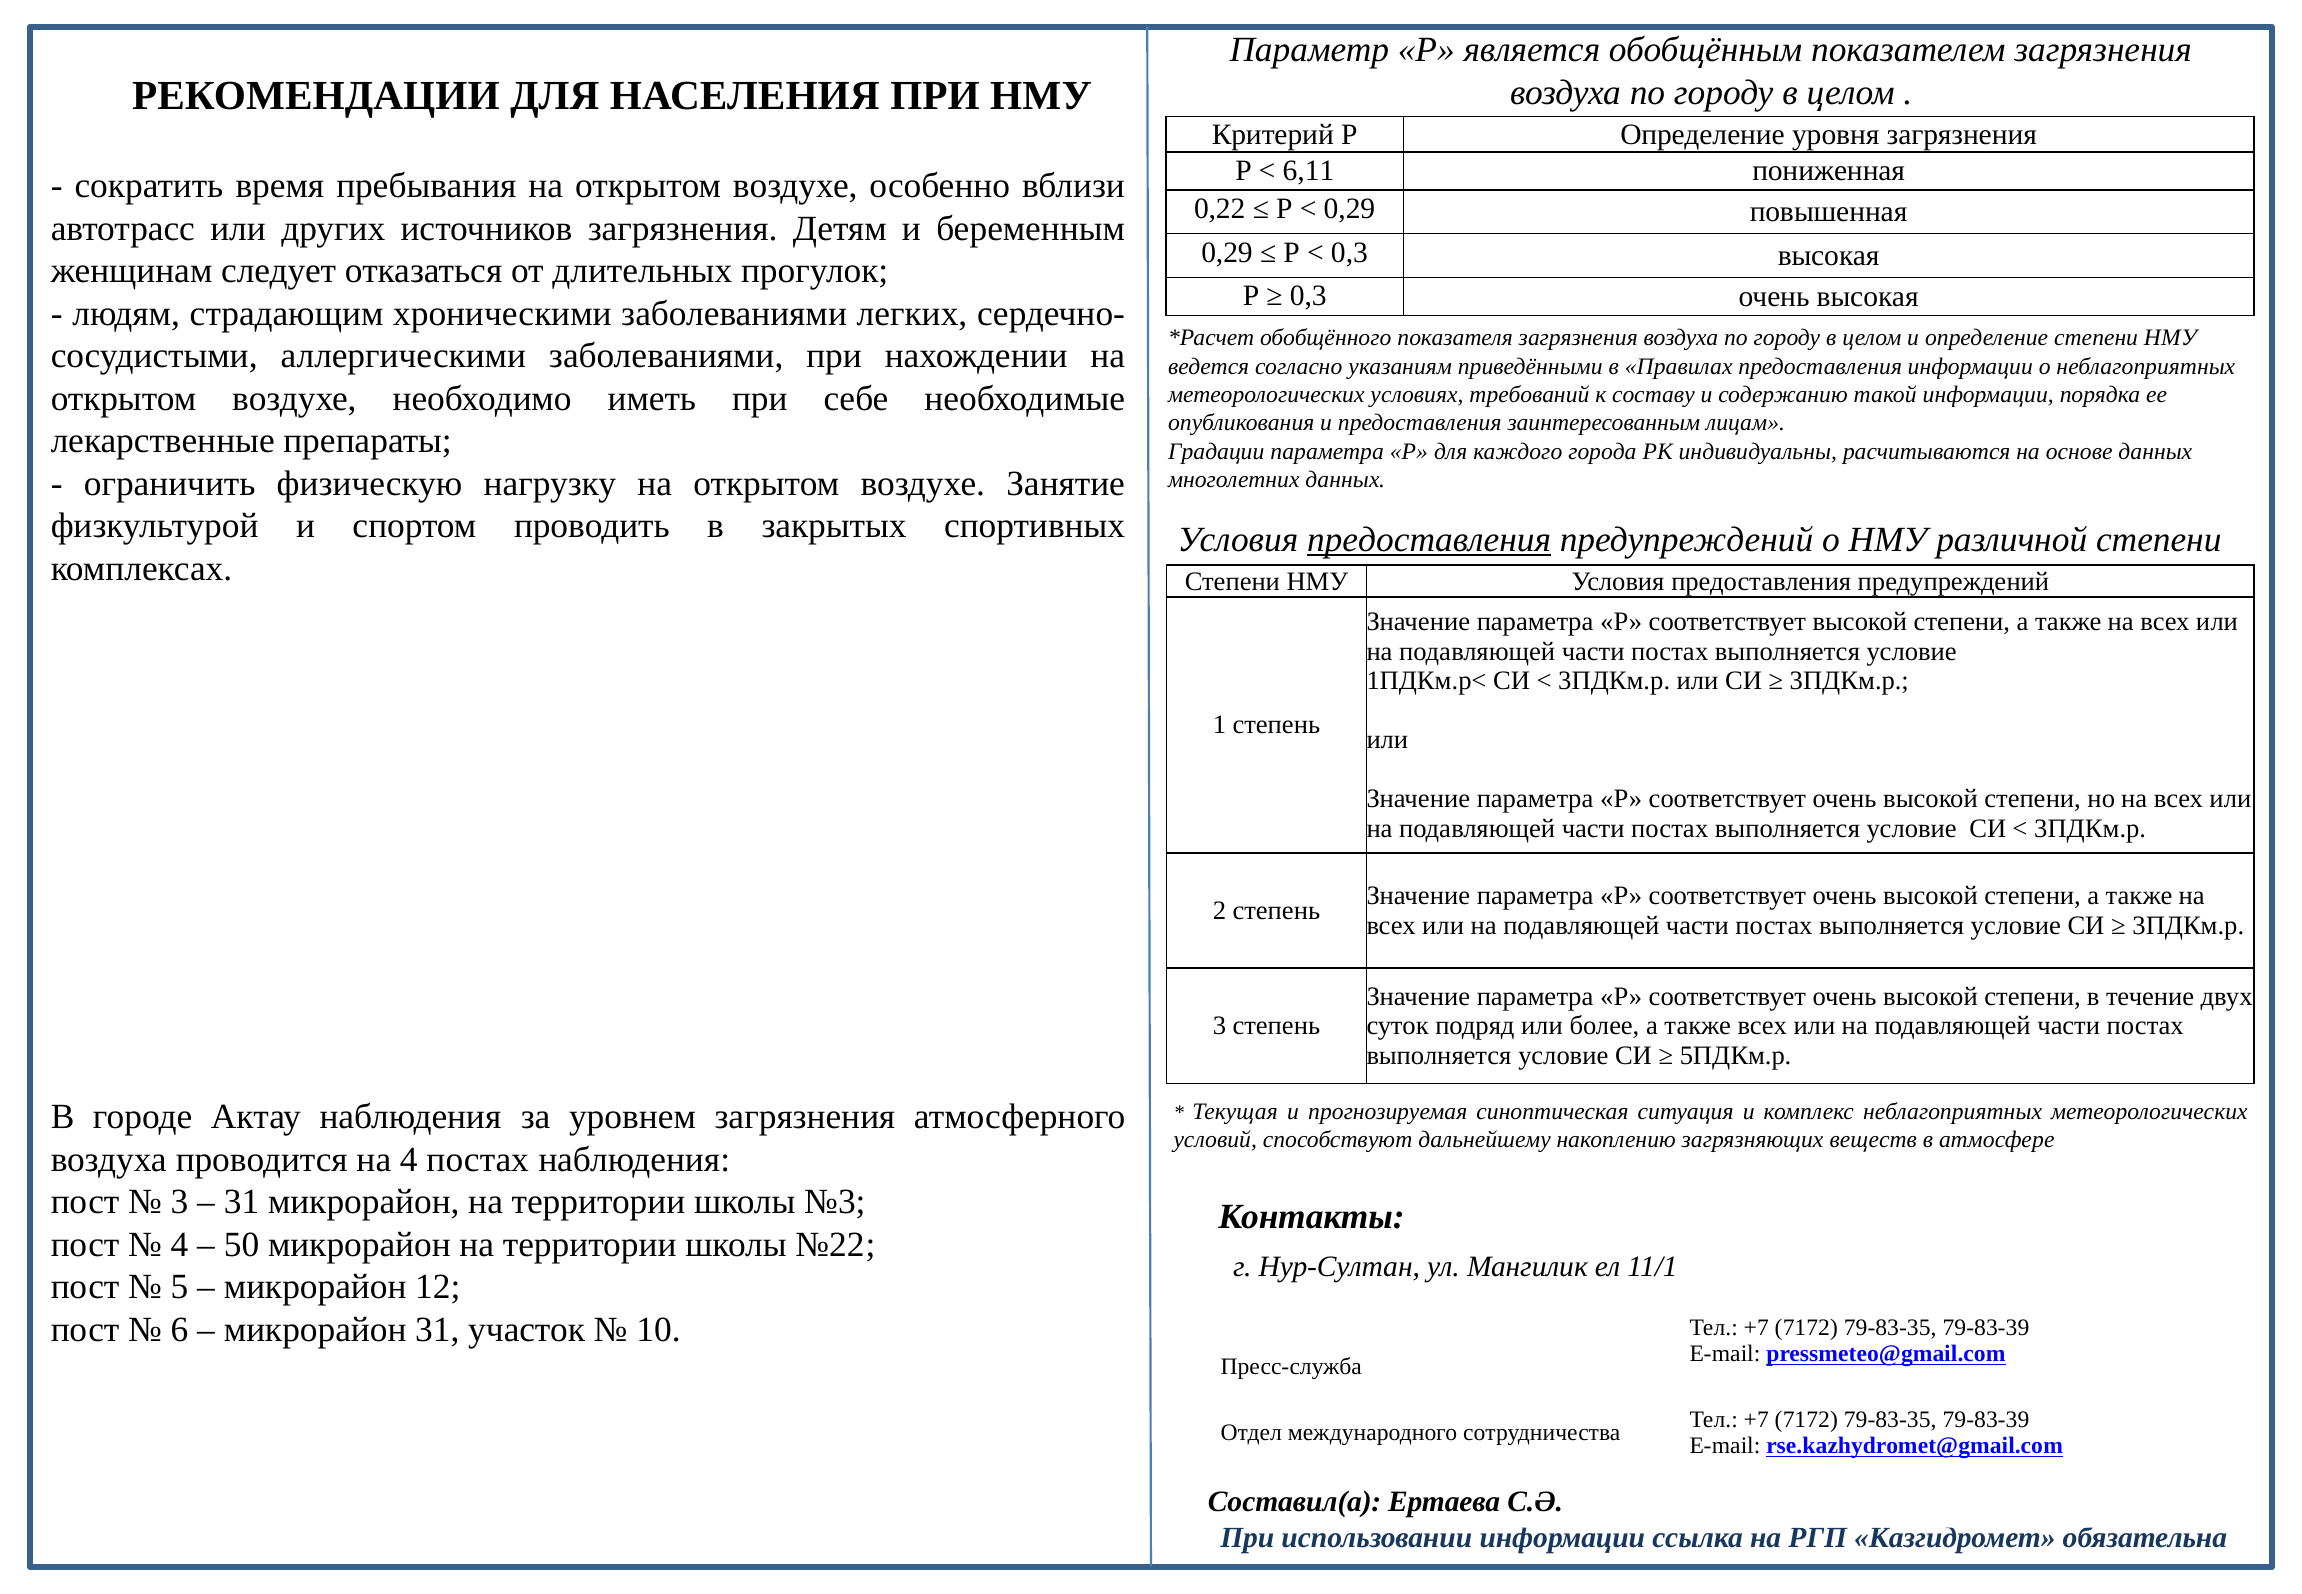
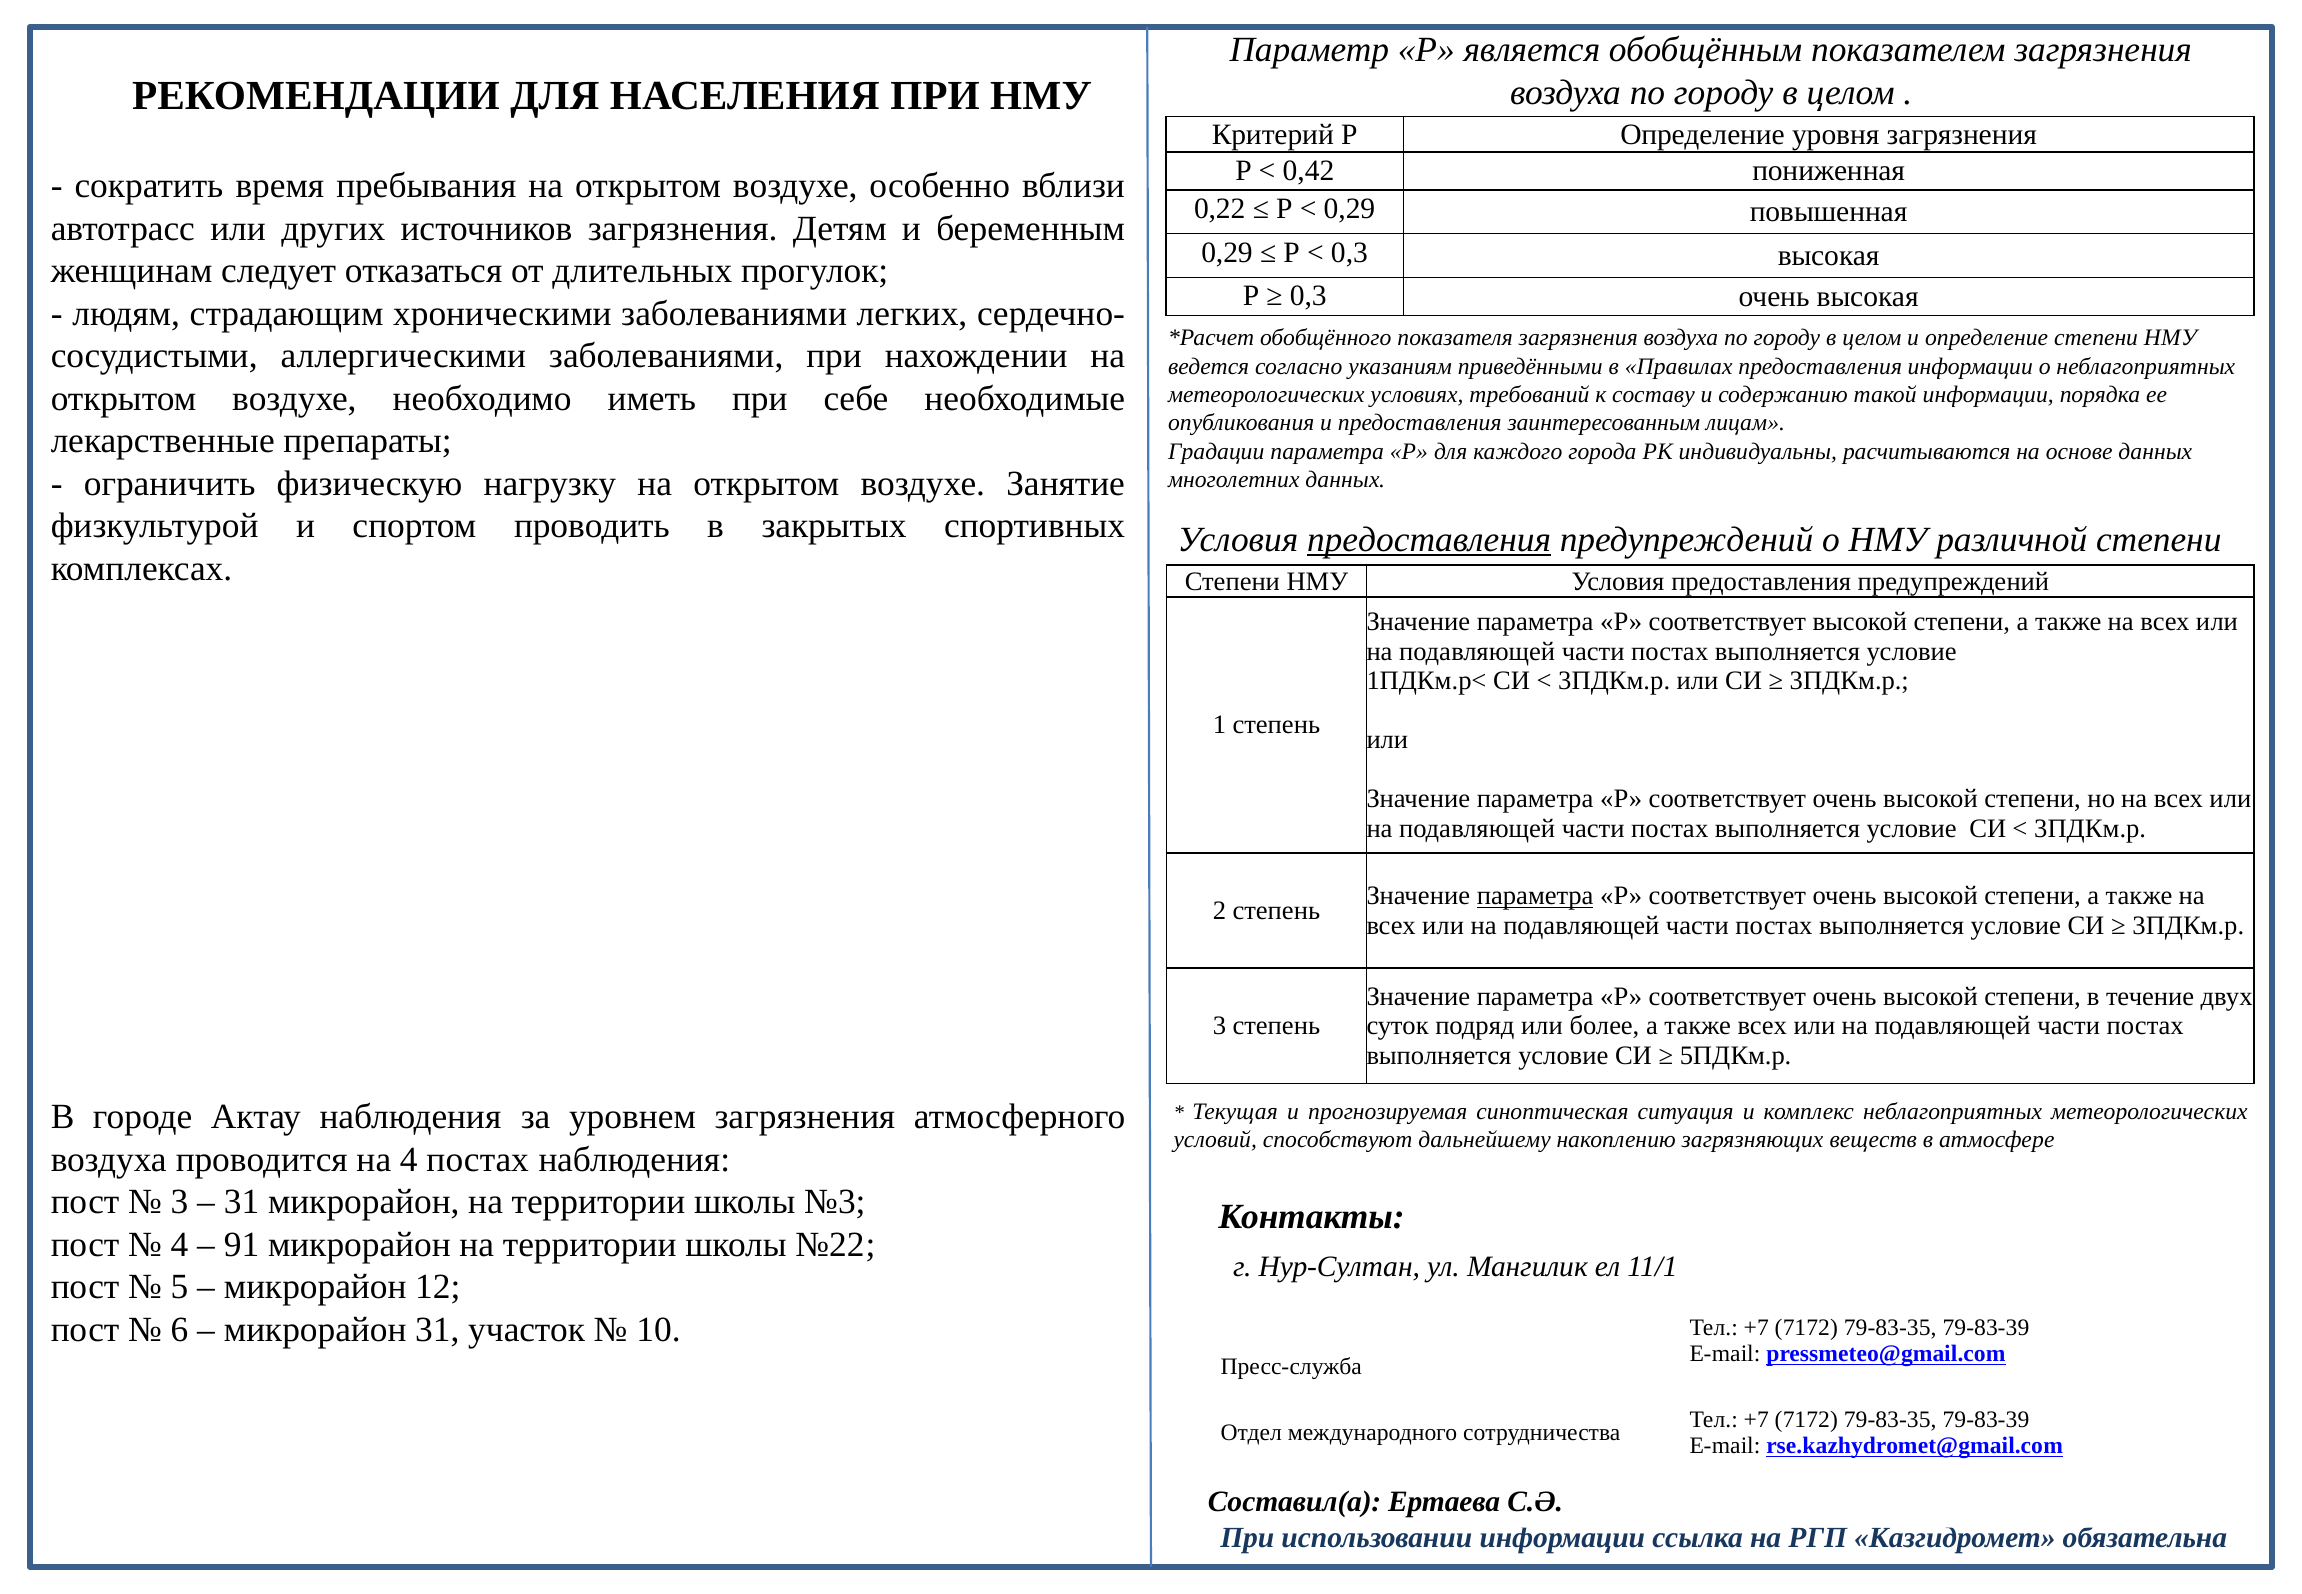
6,11: 6,11 -> 0,42 (1308, 171)
параметра underline: none -> present (1535, 896)
50: 50 -> 91 (242, 1244)
